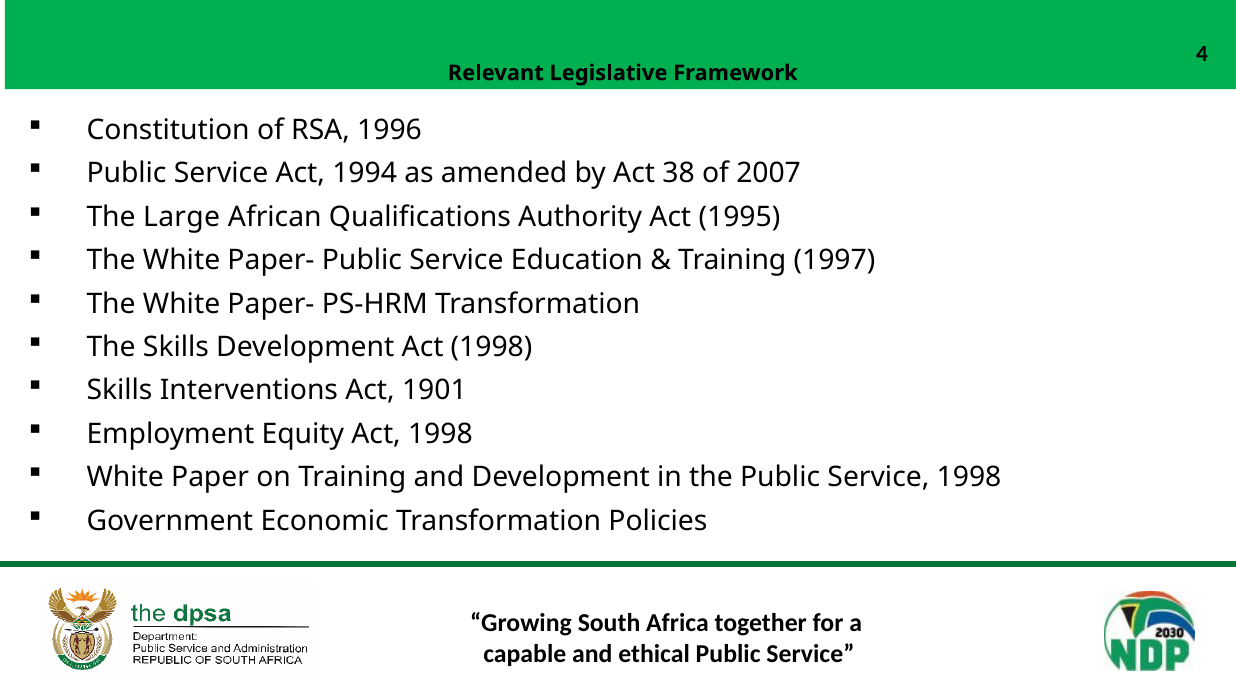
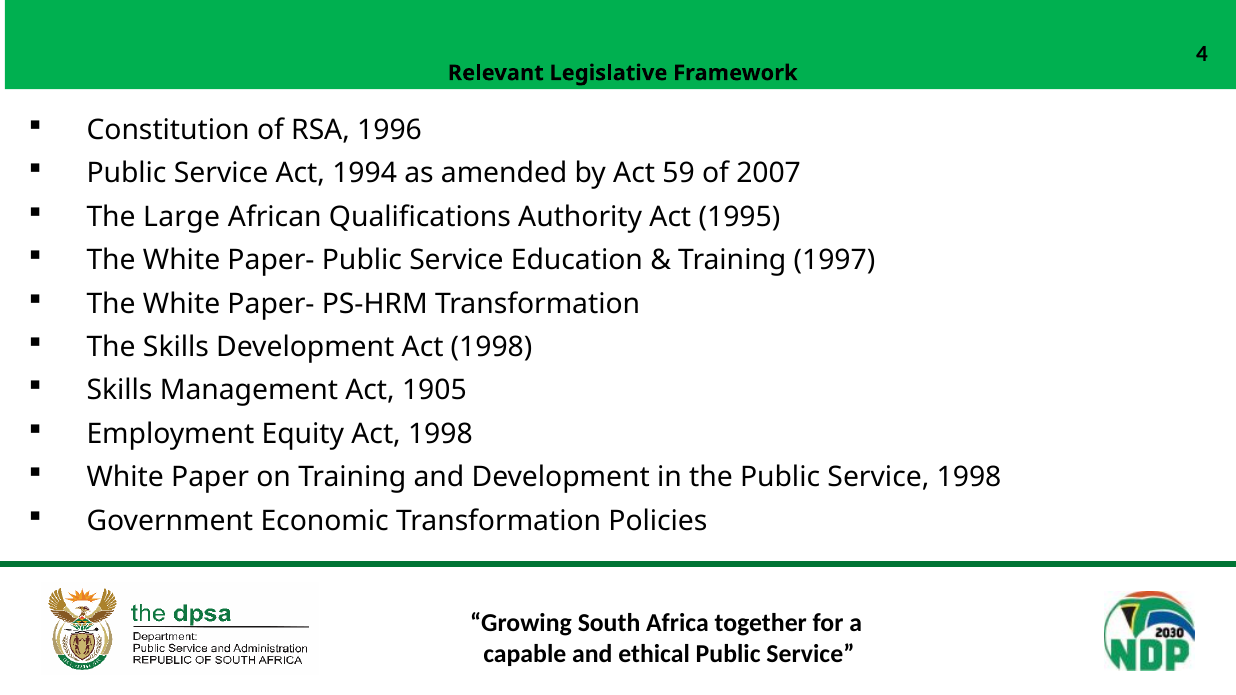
38: 38 -> 59 (679, 173)
Interventions: Interventions -> Management (249, 391)
1901: 1901 -> 1905 (434, 391)
